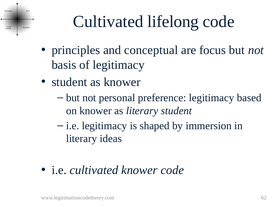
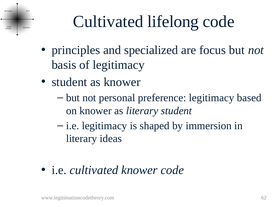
conceptual: conceptual -> specialized (151, 50)
